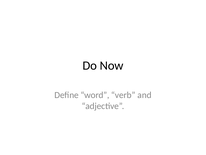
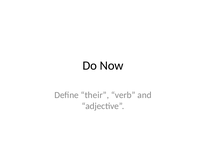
word: word -> their (95, 95)
